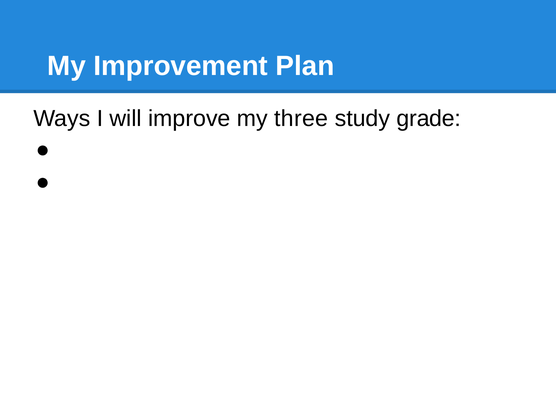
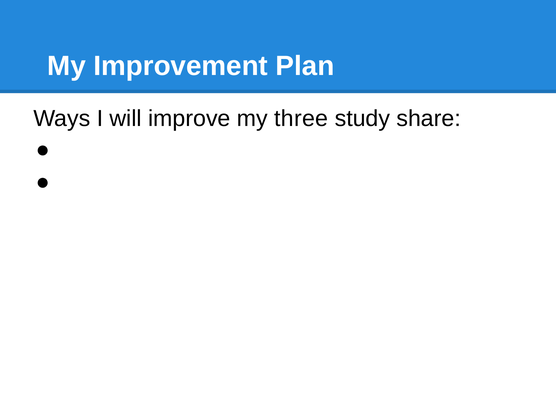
grade: grade -> share (429, 118)
